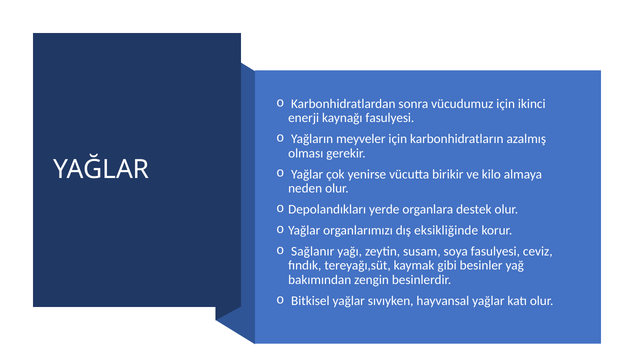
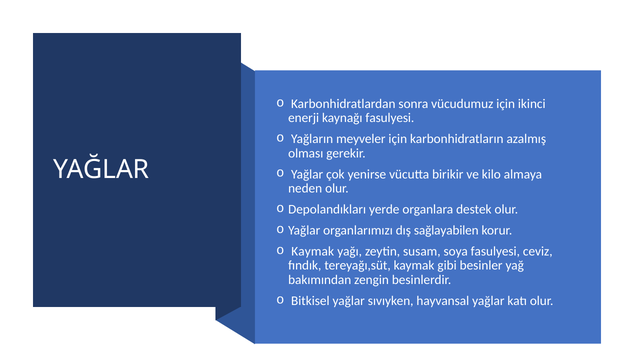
eksikliğinde: eksikliğinde -> sağlayabilen (446, 230)
Sağlanır: Sağlanır -> Kaymak (313, 251)
